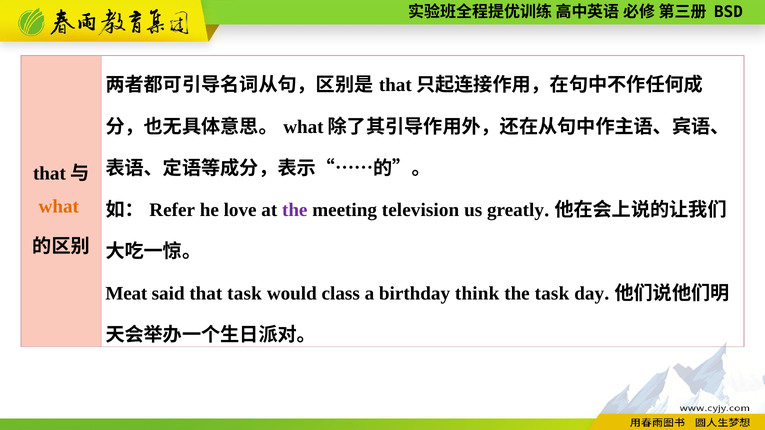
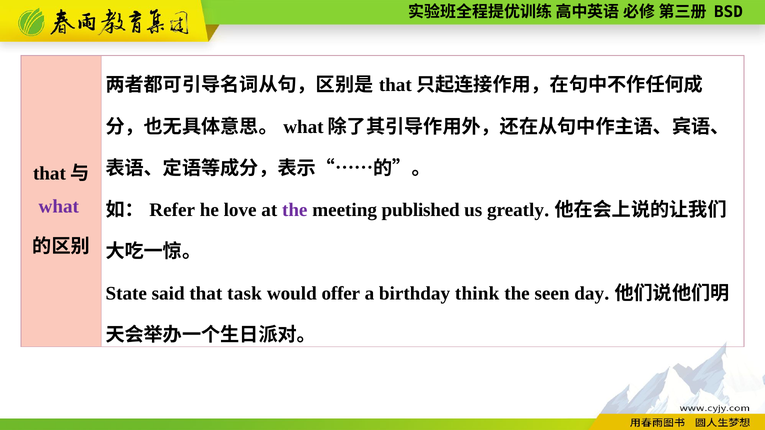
what colour: orange -> purple (59, 207)
television: television -> published (421, 210)
Meat: Meat -> State (126, 294)
class: class -> offer (341, 294)
the task: task -> seen (552, 294)
